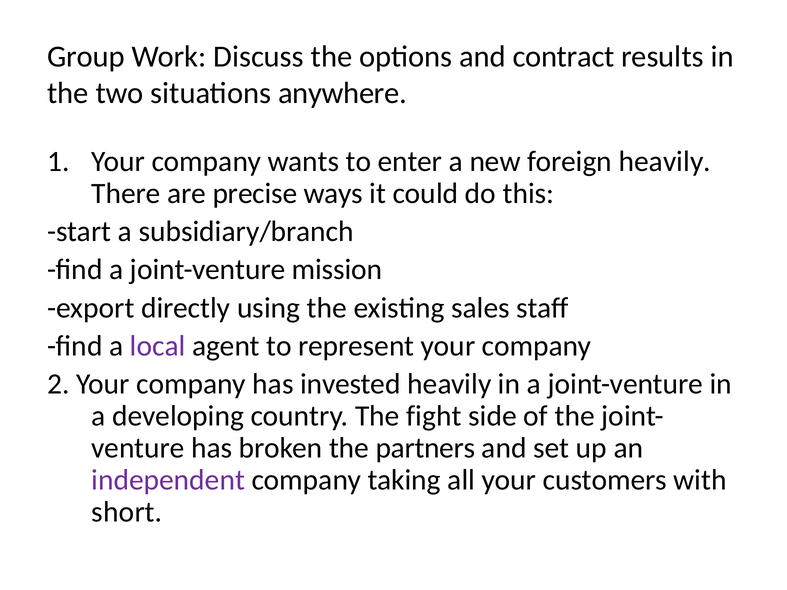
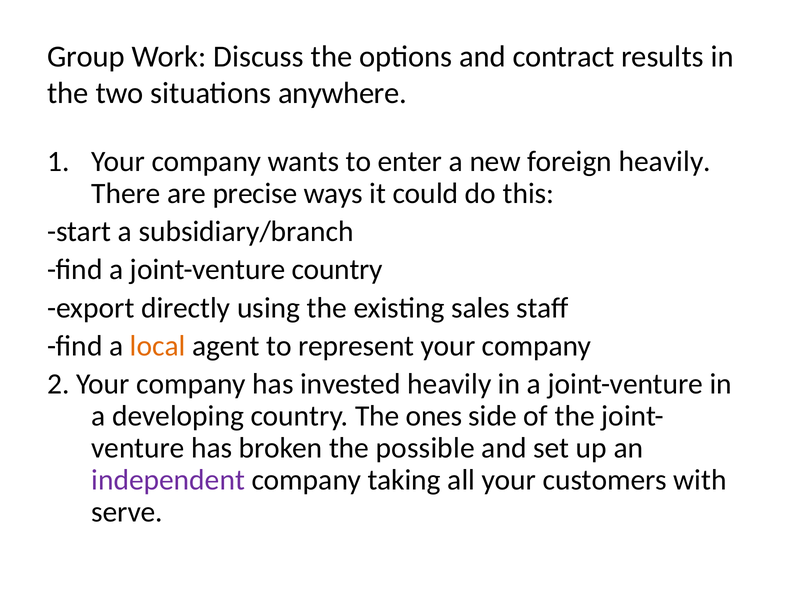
joint-venture mission: mission -> country (337, 270)
local colour: purple -> orange (158, 346)
fight: fight -> ones (434, 416)
partners: partners -> possible (425, 448)
short: short -> serve (127, 512)
